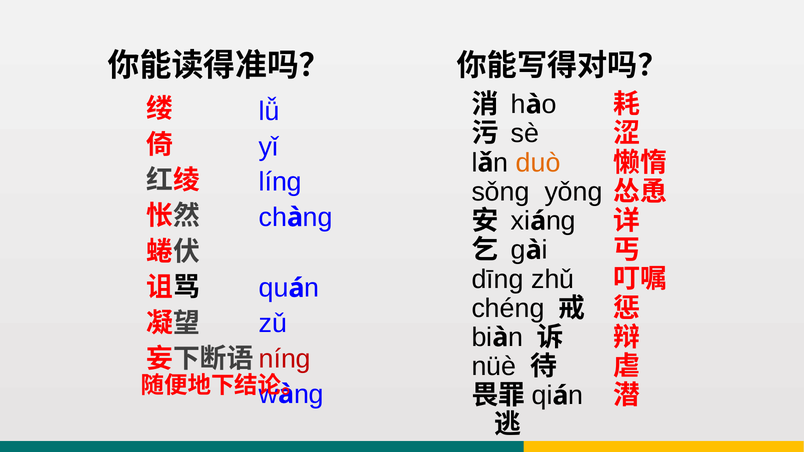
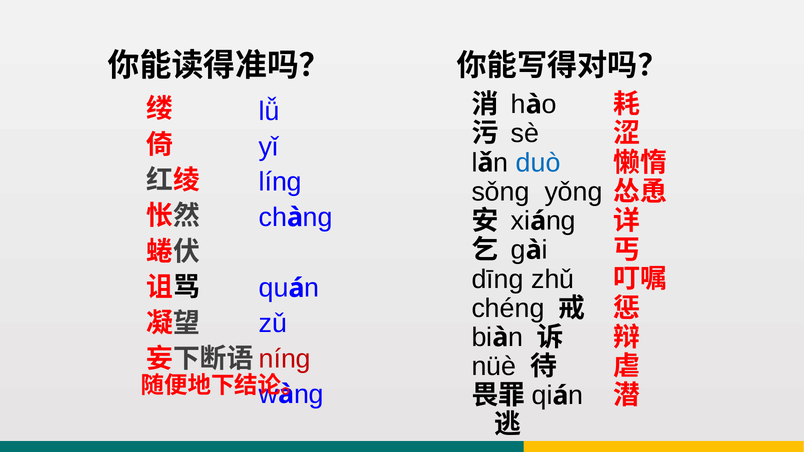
duò colour: orange -> blue (538, 163)
